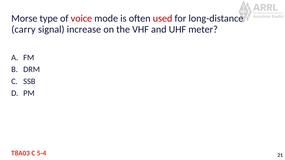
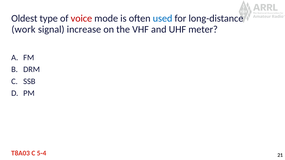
Morse: Morse -> Oldest (24, 19)
used colour: red -> blue (163, 19)
carry: carry -> work (23, 29)
